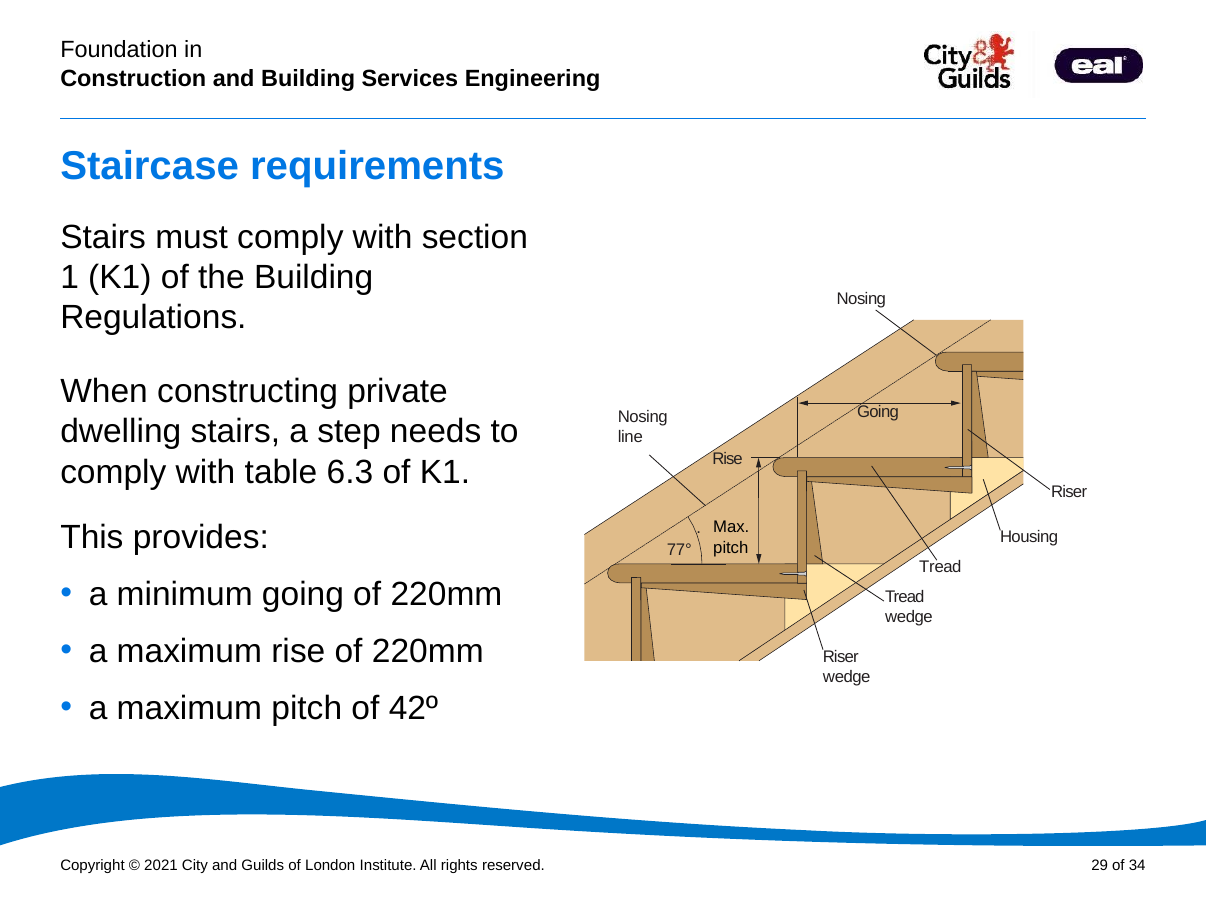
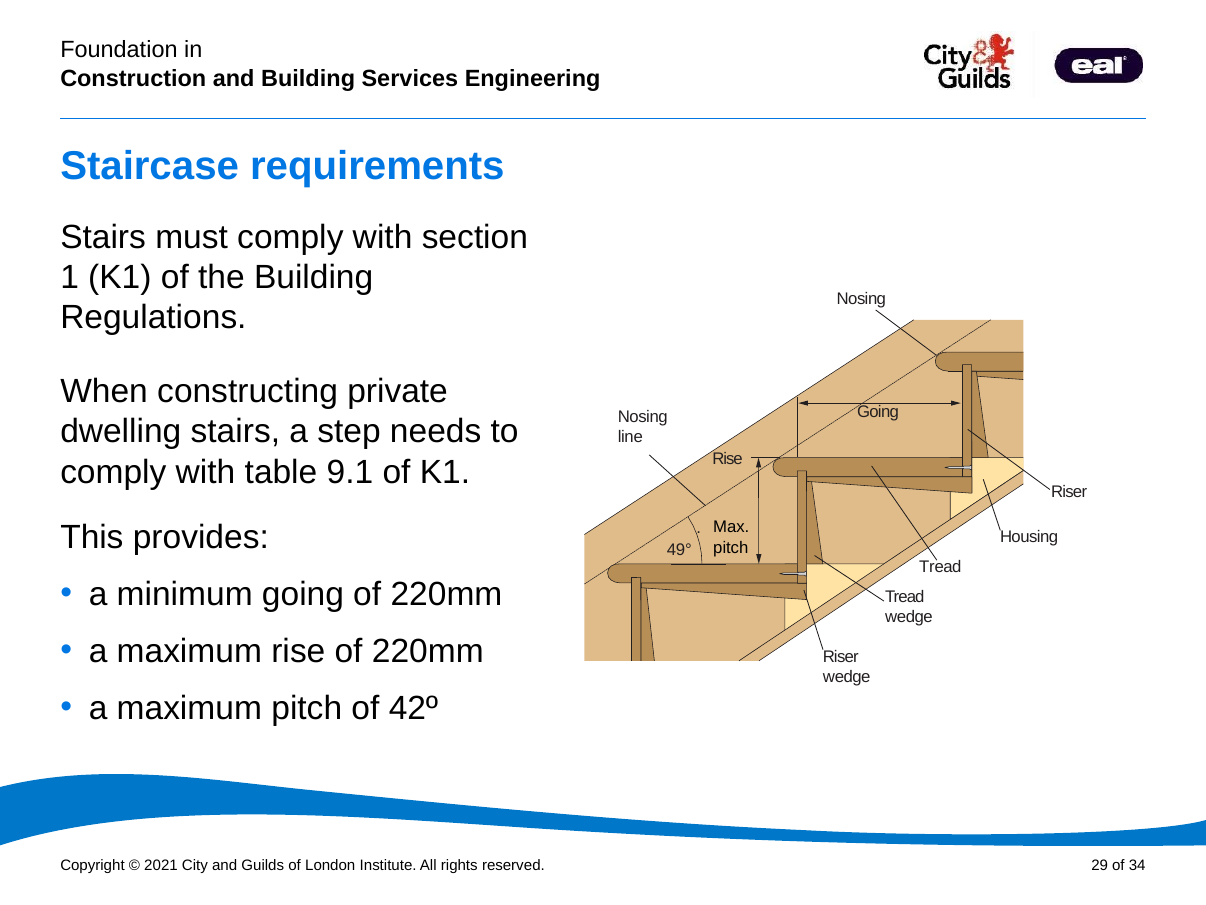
6.3: 6.3 -> 9.1 (350, 472)
77°: 77° -> 49° (679, 549)
